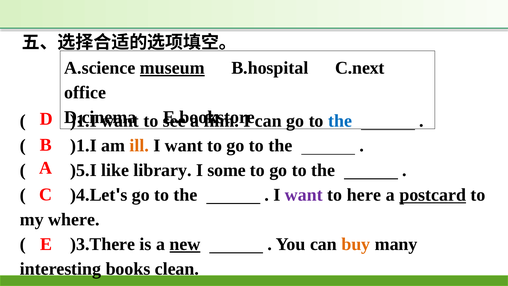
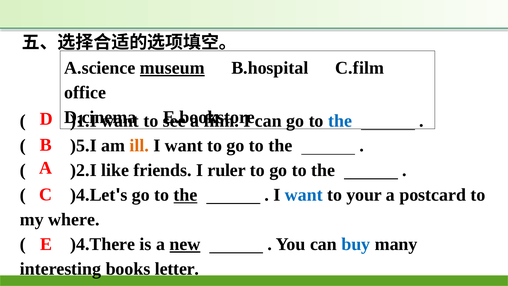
C.next: C.next -> C.film (360, 68)
)1.I: )1.I -> )5.I (84, 146)
)5.I: )5.I -> )2.I (84, 170)
library: library -> friends (163, 170)
some: some -> ruler (227, 170)
the underline: none -> present (186, 195)
want colour: purple -> blue (304, 195)
here: here -> your (364, 195)
postcard underline: present -> none (433, 195)
)3.There: )3.There -> )4.There (103, 244)
buy colour: orange -> blue (356, 244)
clean: clean -> letter (177, 269)
